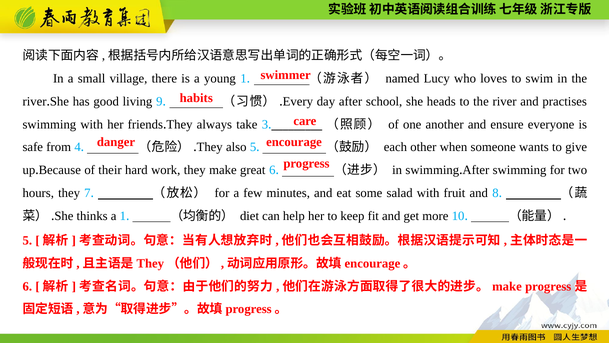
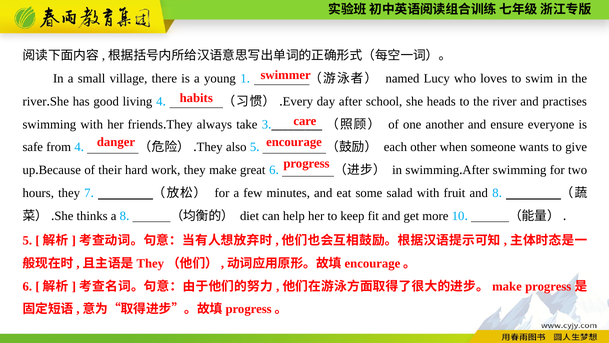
living 9: 9 -> 4 (159, 101)
a 1: 1 -> 8 (123, 216)
